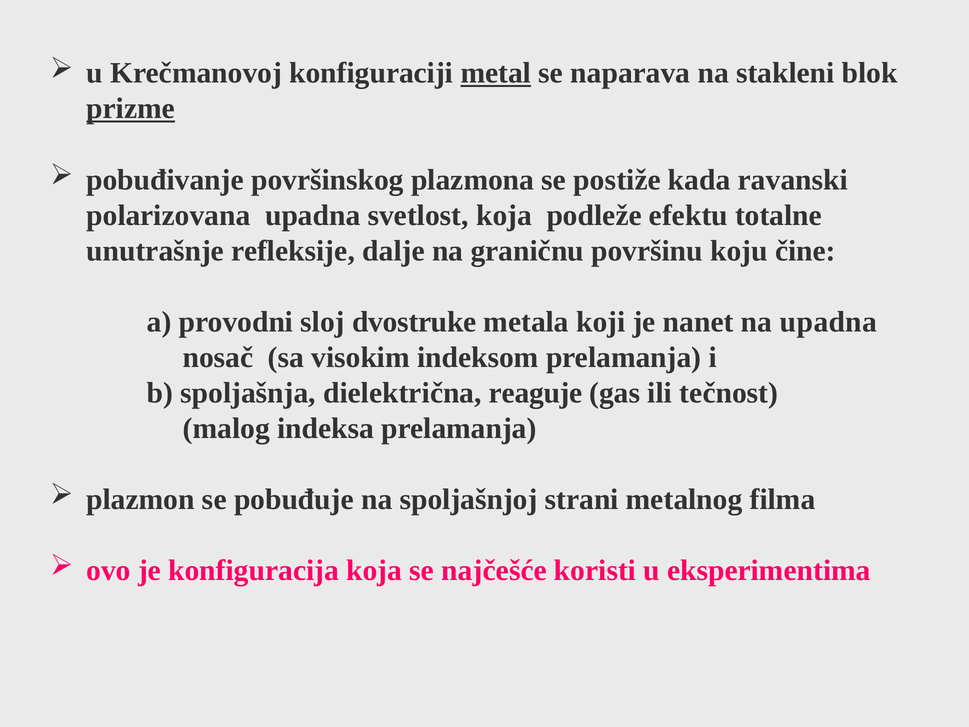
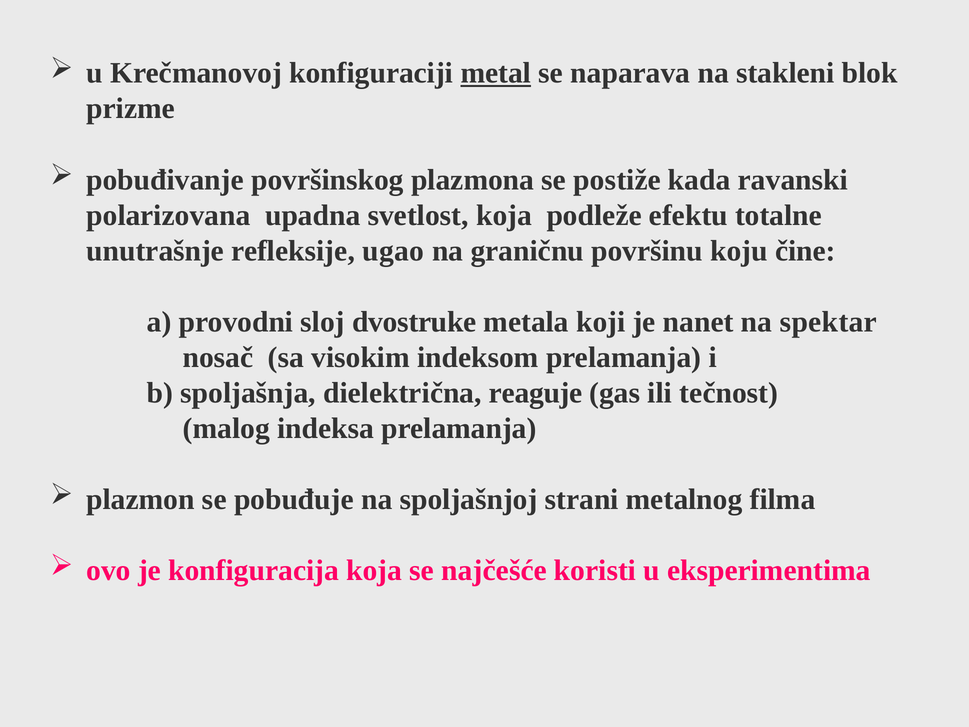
prizme underline: present -> none (131, 109)
dalje: dalje -> ugao (393, 251)
na upadna: upadna -> spektar (828, 322)
